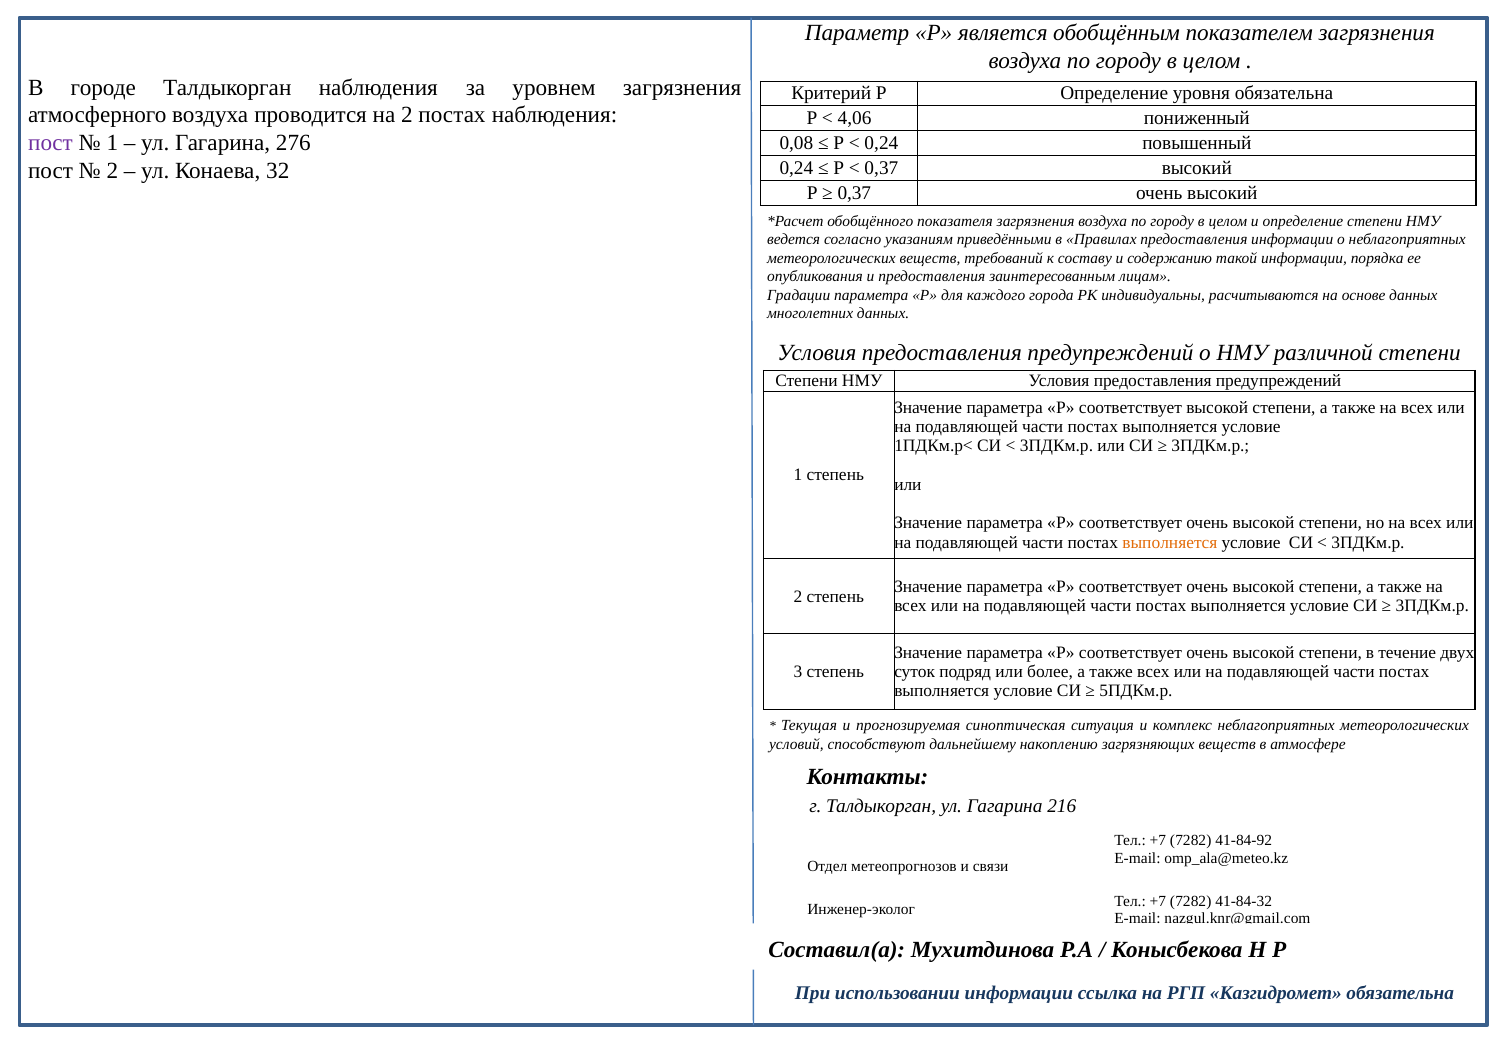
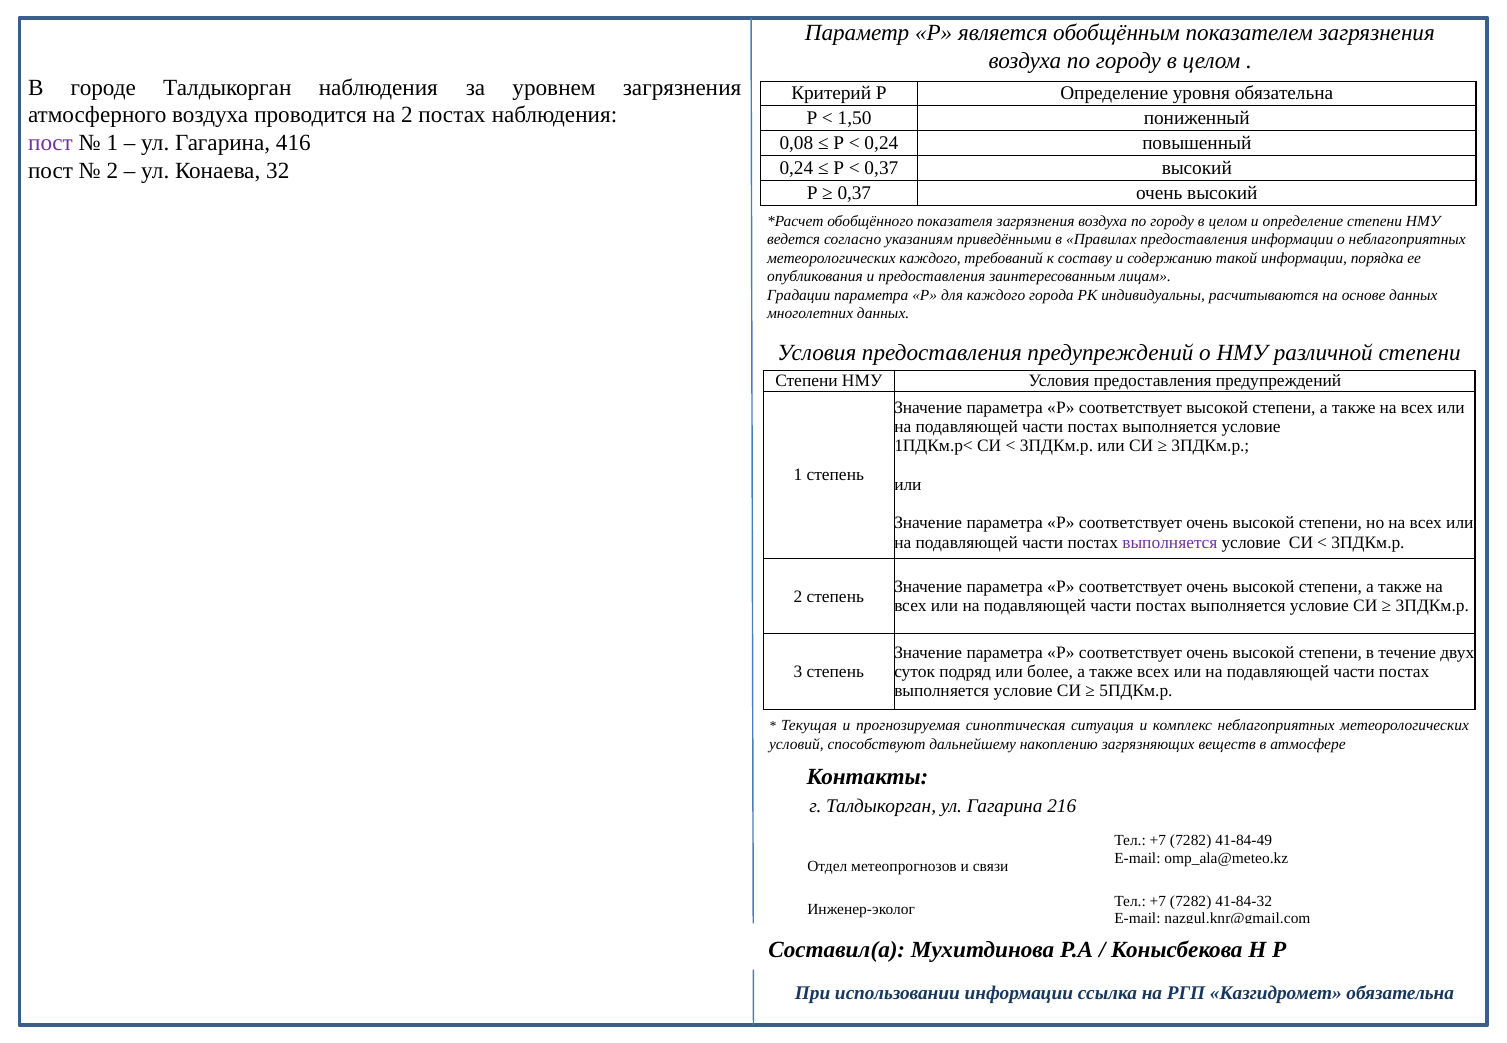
4,06: 4,06 -> 1,50 (855, 118)
276: 276 -> 416 (293, 143)
метеорологических веществ: веществ -> каждого (930, 258)
выполняется colour: orange -> purple (1170, 543)
41-84-92: 41-84-92 -> 41-84-49 (1244, 841)
